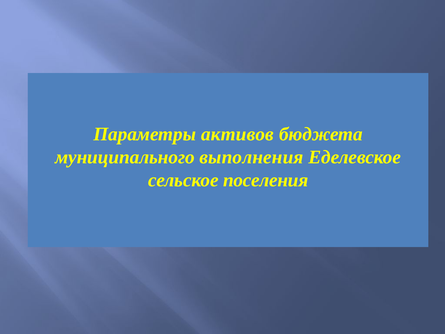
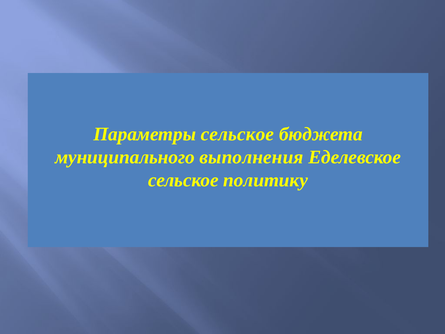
Параметры активов: активов -> сельское (237, 134)
поселения: поселения -> политику (266, 180)
